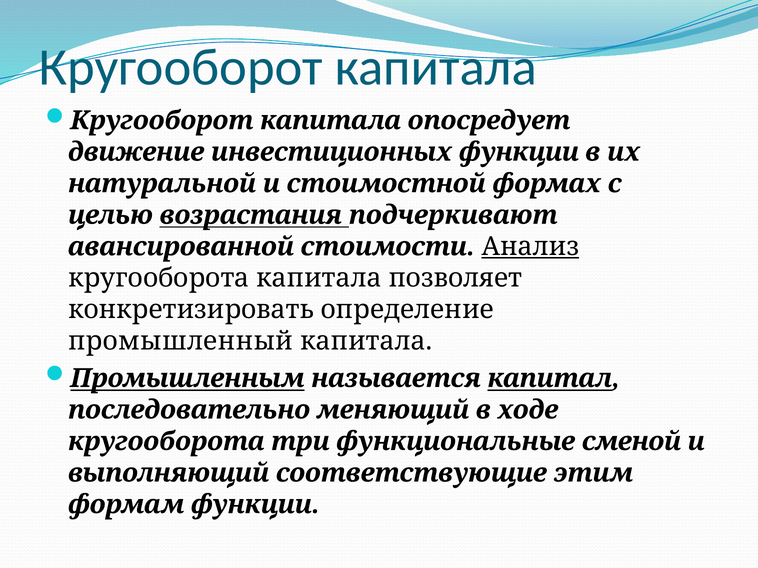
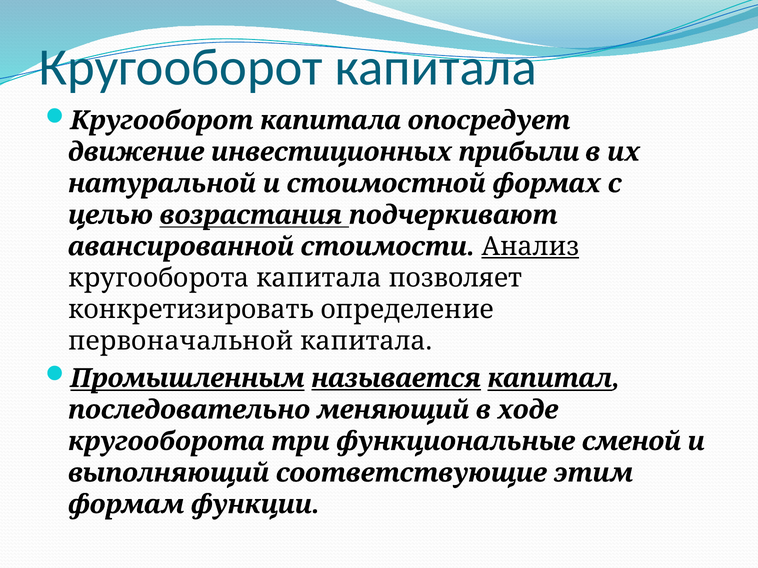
инвестиционных функции: функции -> прибыли (519, 152)
промышленный: промышленный -> первоначальной (181, 342)
называется underline: none -> present (396, 379)
